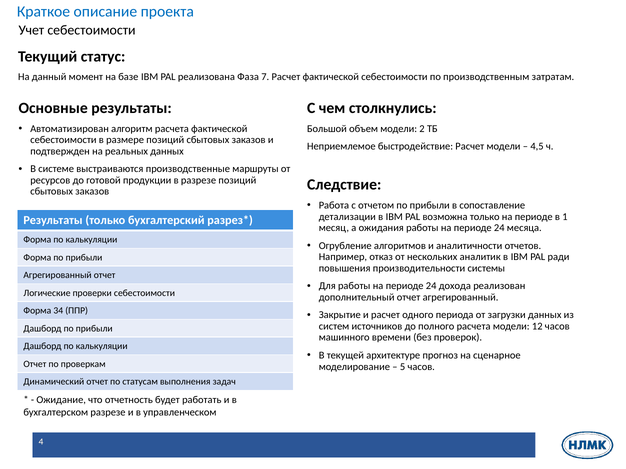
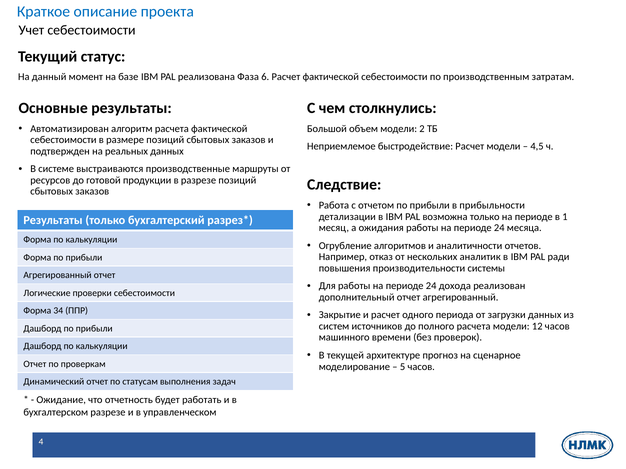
7: 7 -> 6 (265, 77)
сопоставление: сопоставление -> прибыльности (492, 206)
